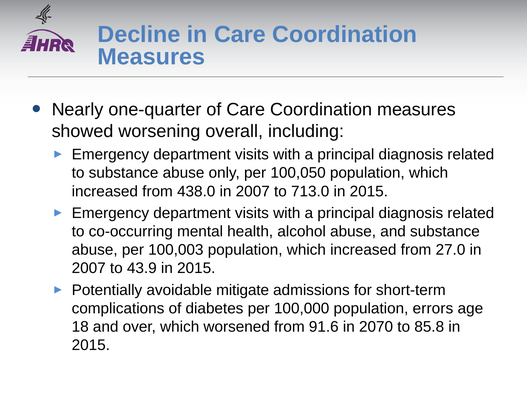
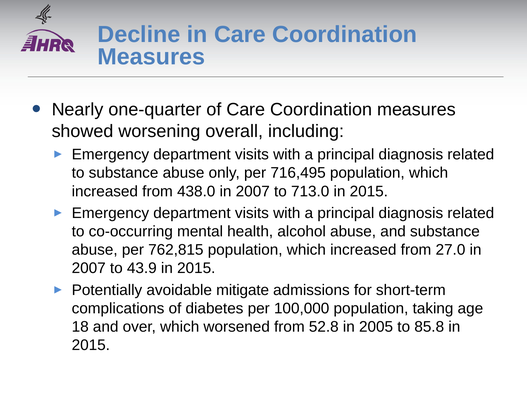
100,050: 100,050 -> 716,495 (298, 173)
100,003: 100,003 -> 762,815 (176, 250)
errors: errors -> taking (433, 309)
91.6: 91.6 -> 52.8 (324, 327)
2070: 2070 -> 2005 (376, 327)
